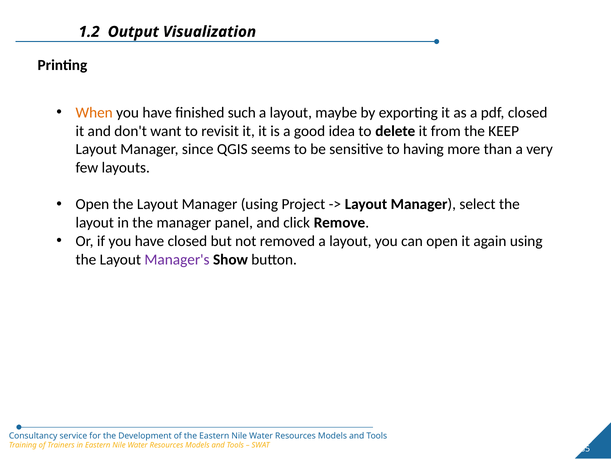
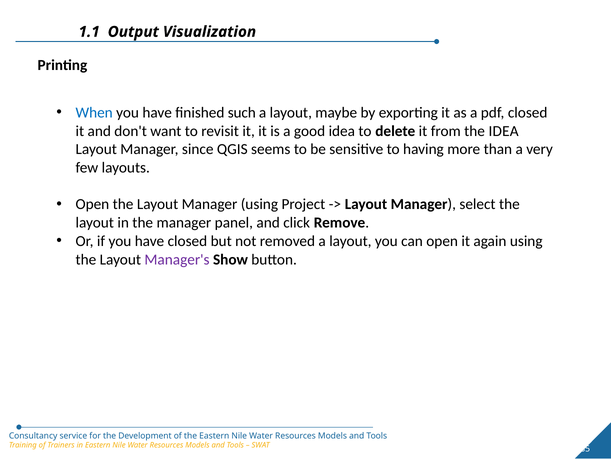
1.2: 1.2 -> 1.1 (89, 32)
When colour: orange -> blue (94, 112)
the KEEP: KEEP -> IDEA (504, 131)
